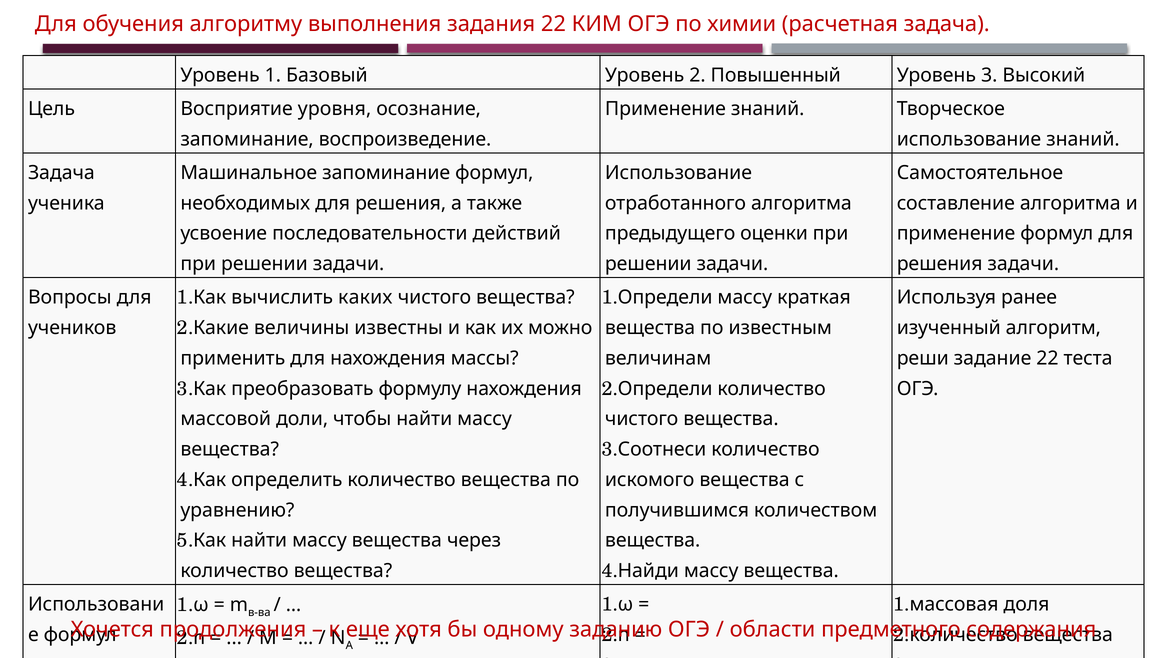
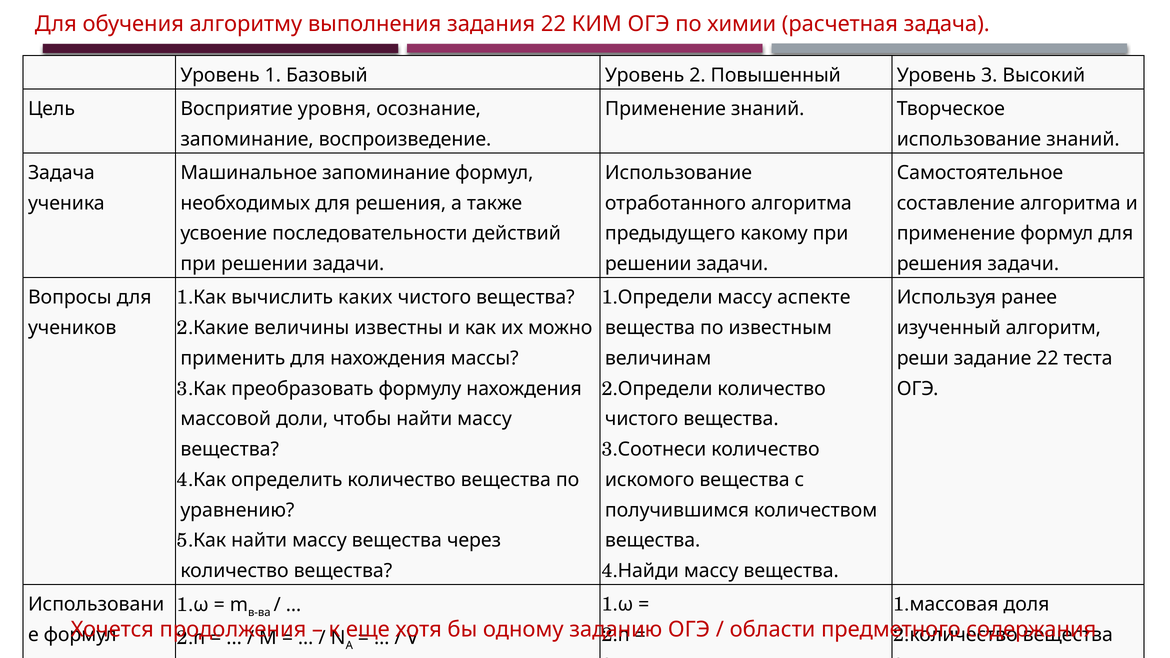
оценки: оценки -> какому (774, 234)
краткая: краткая -> аспекте (814, 297)
